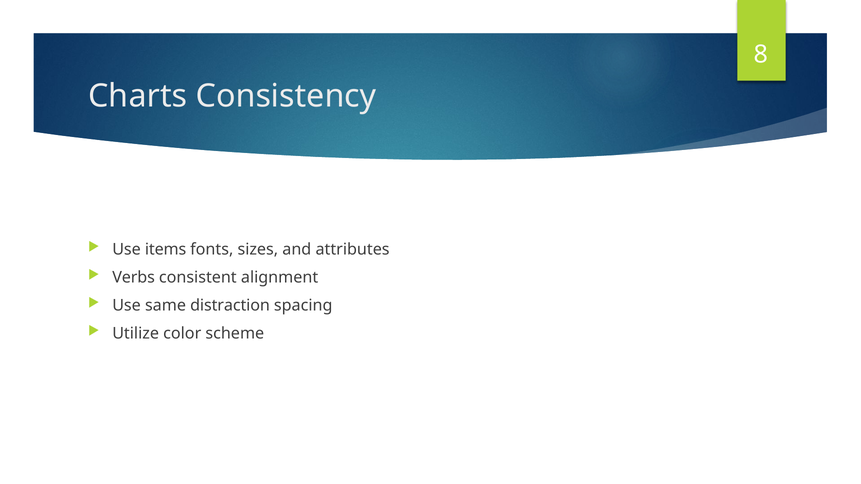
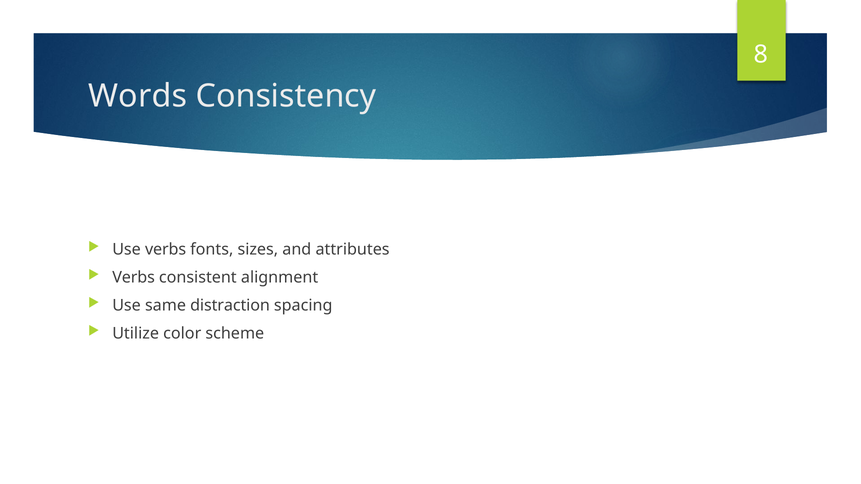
Charts: Charts -> Words (138, 96)
Use items: items -> verbs (166, 250)
